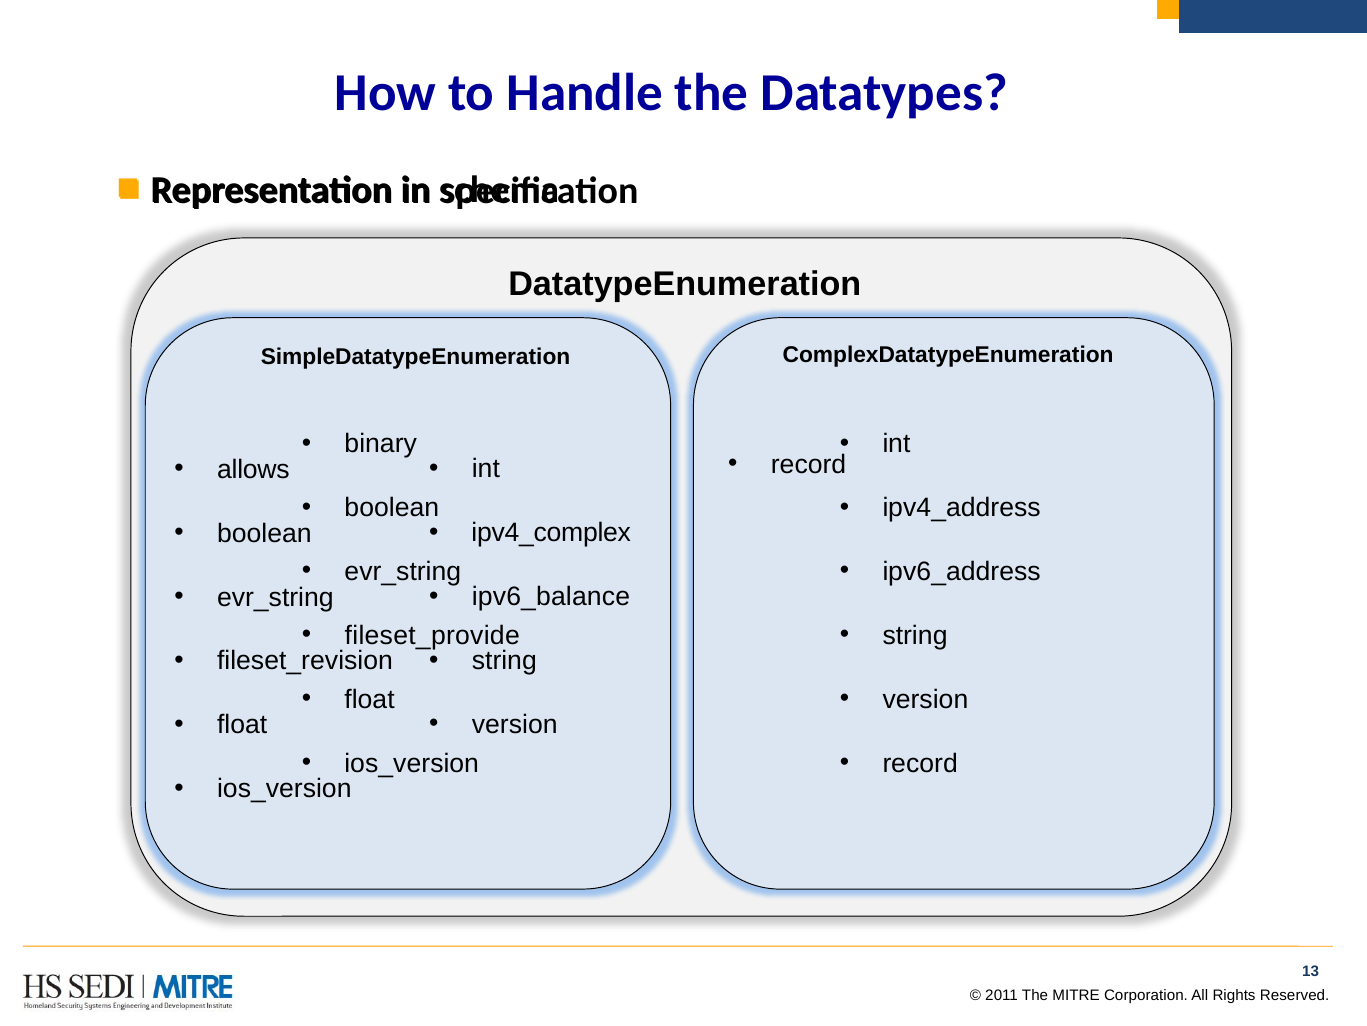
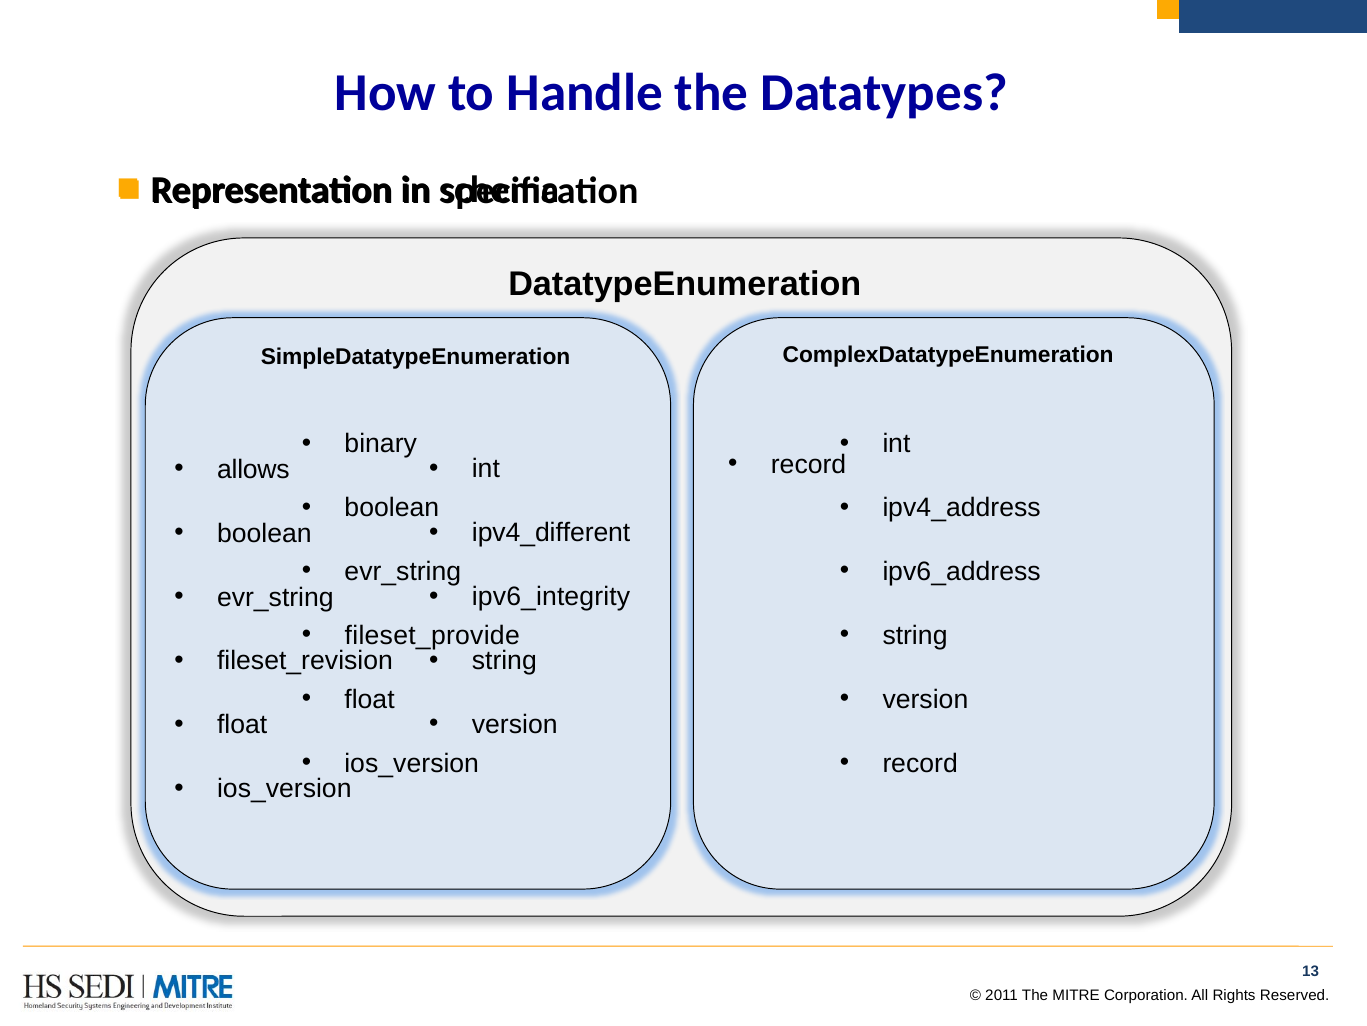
ipv4_complex: ipv4_complex -> ipv4_different (551, 533)
ipv6_balance: ipv6_balance -> ipv6_integrity (551, 596)
